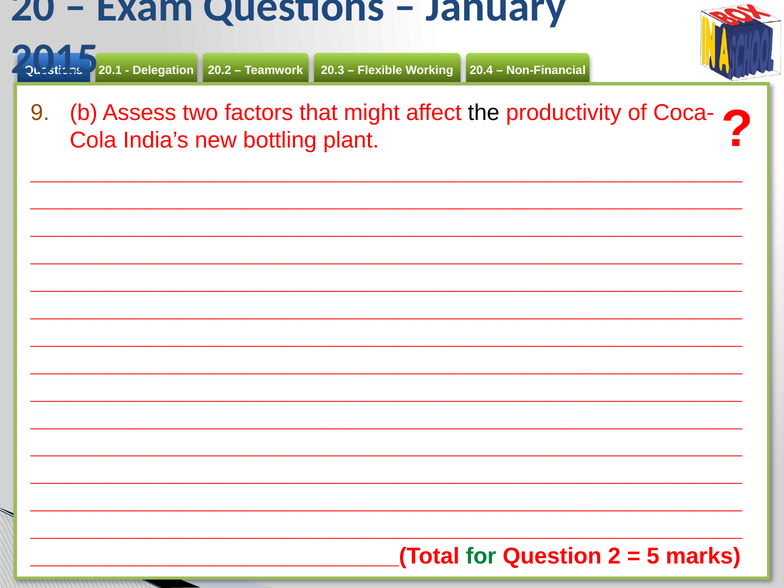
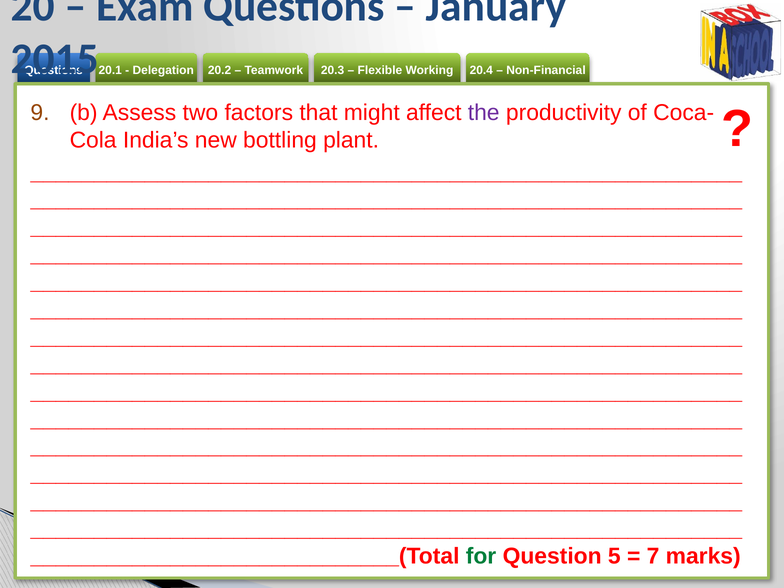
the colour: black -> purple (484, 113)
2: 2 -> 5 (614, 556)
5: 5 -> 7 (653, 556)
